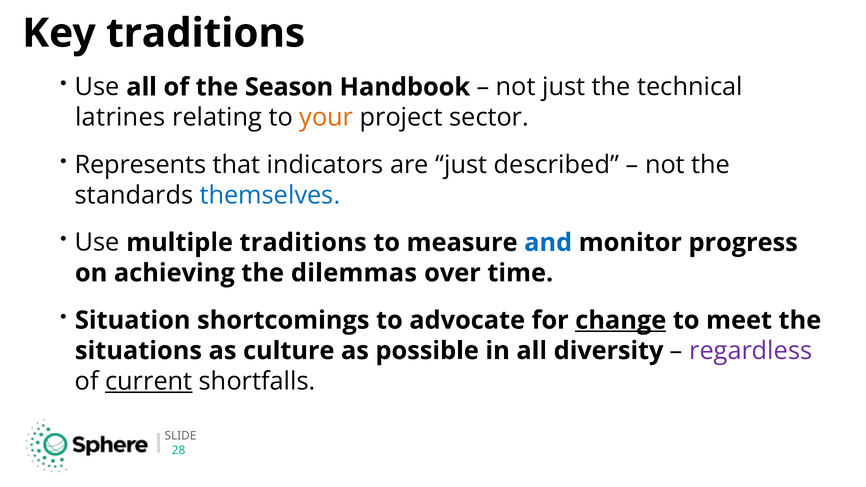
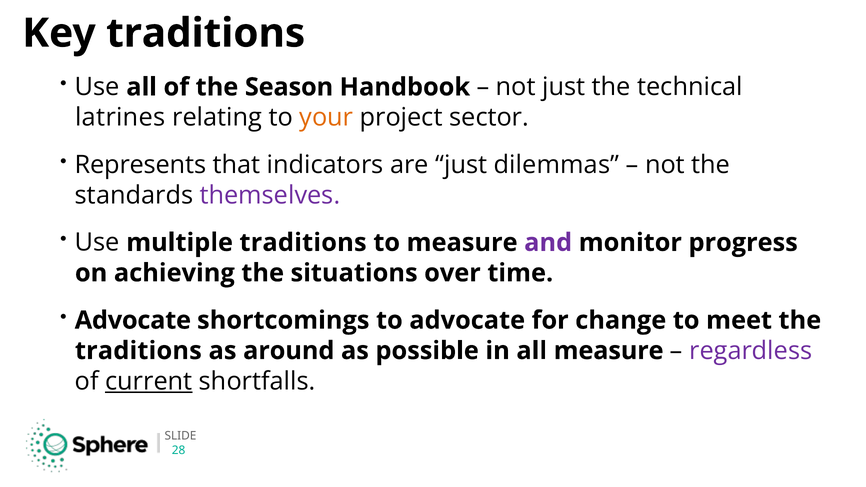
described: described -> dilemmas (556, 165)
themselves colour: blue -> purple (270, 195)
and colour: blue -> purple (548, 243)
dilemmas: dilemmas -> situations (354, 273)
Situation: Situation -> Advocate (133, 320)
change underline: present -> none (621, 320)
situations: situations -> traditions (138, 351)
culture: culture -> around (289, 351)
all diversity: diversity -> measure (609, 351)
